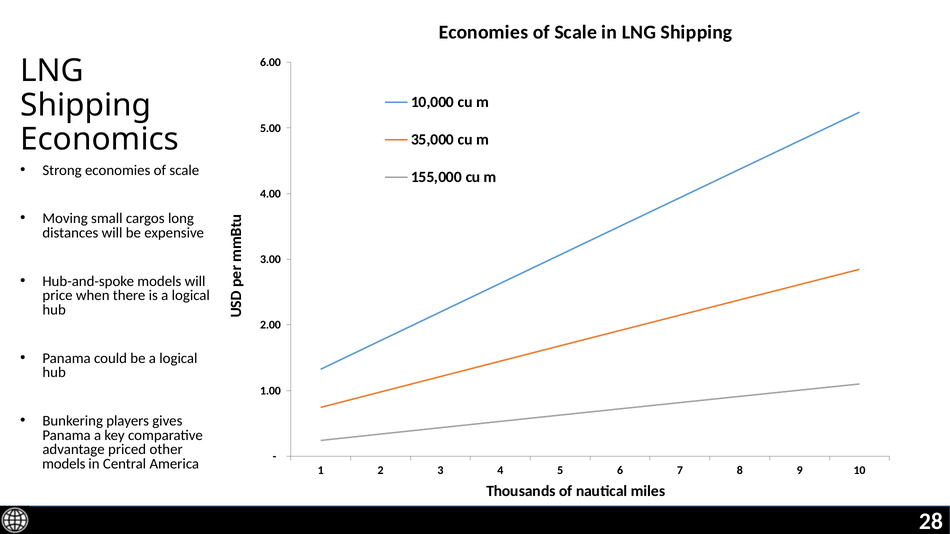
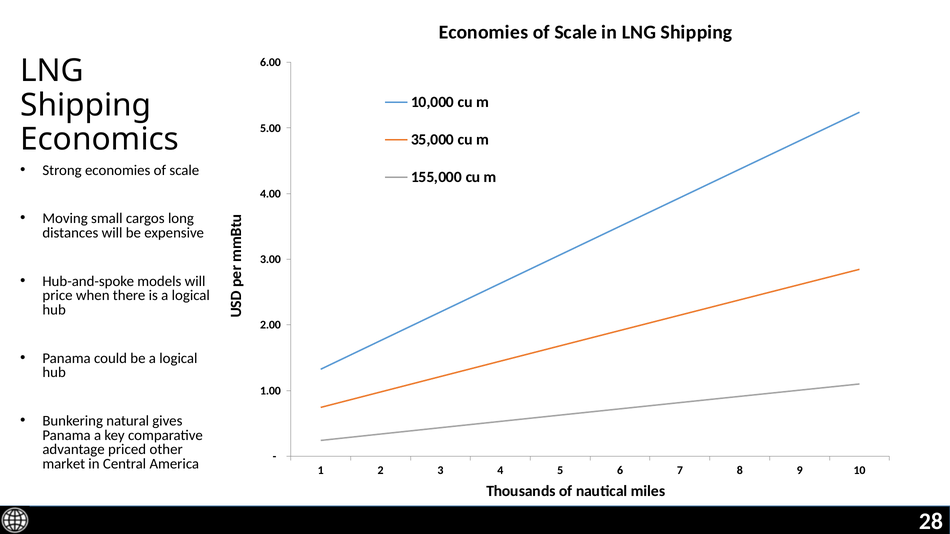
players: players -> natural (128, 421)
models: models -> market (64, 464)
